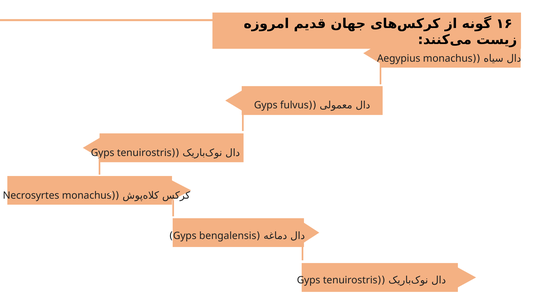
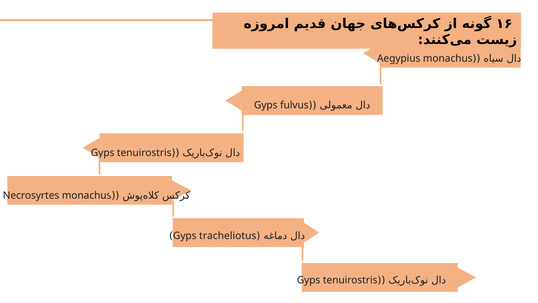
bengalensis: bengalensis -> tracheliotus (228, 236)
